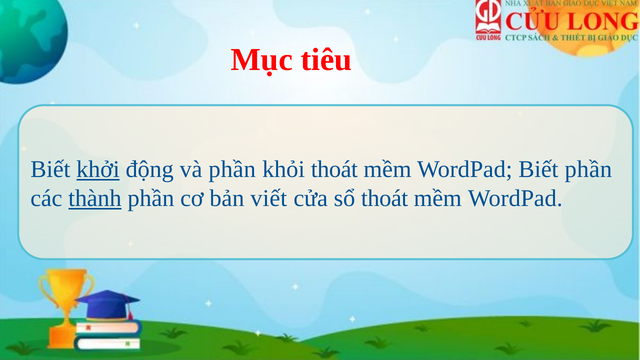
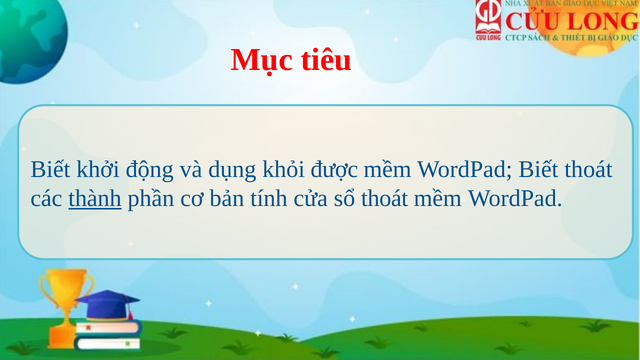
khởi underline: present -> none (98, 169)
và phần: phần -> dụng (232, 169)
khỏi thoát: thoát -> được (334, 169)
Biết phần: phần -> thoát (588, 169)
viết: viết -> tính (269, 198)
